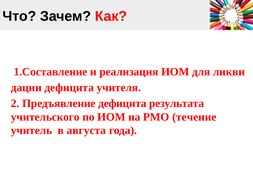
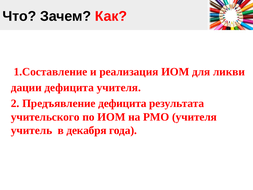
РМО течение: течение -> учителя (194, 117)
августа: августа -> декабря (86, 130)
